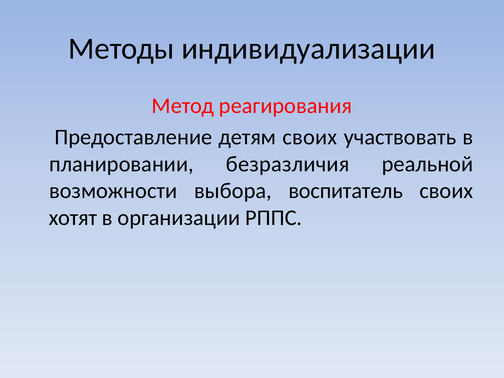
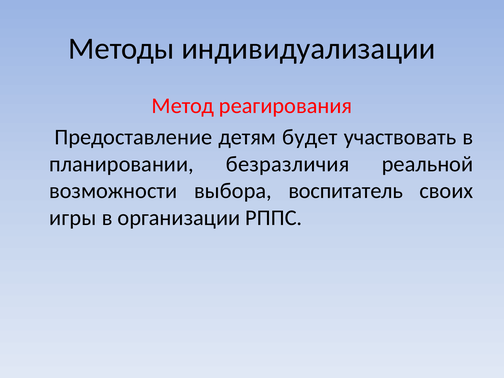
детям своих: своих -> будет (310, 137)
хотят: хотят -> игры (73, 218)
